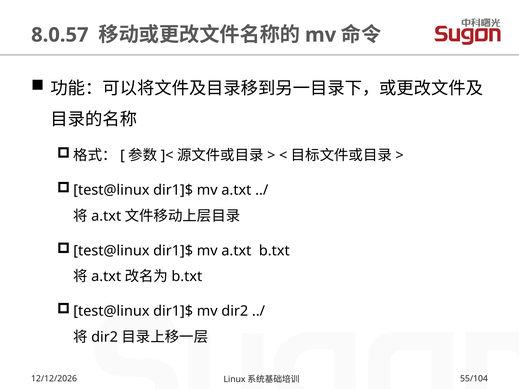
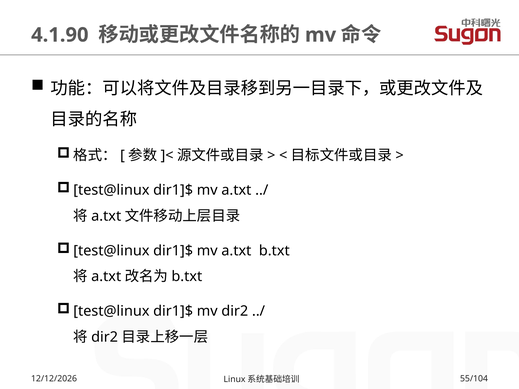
8.0.57: 8.0.57 -> 4.1.90 (60, 35)
